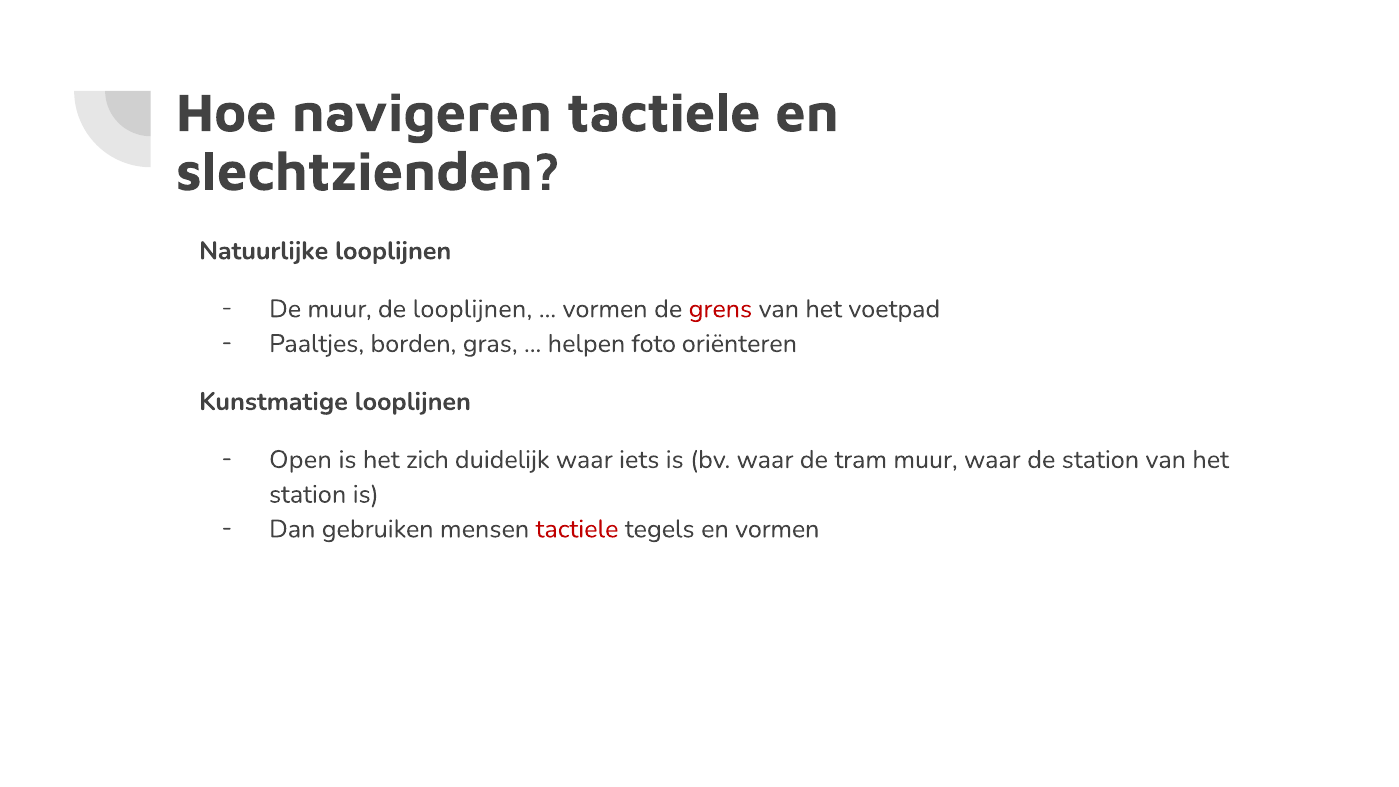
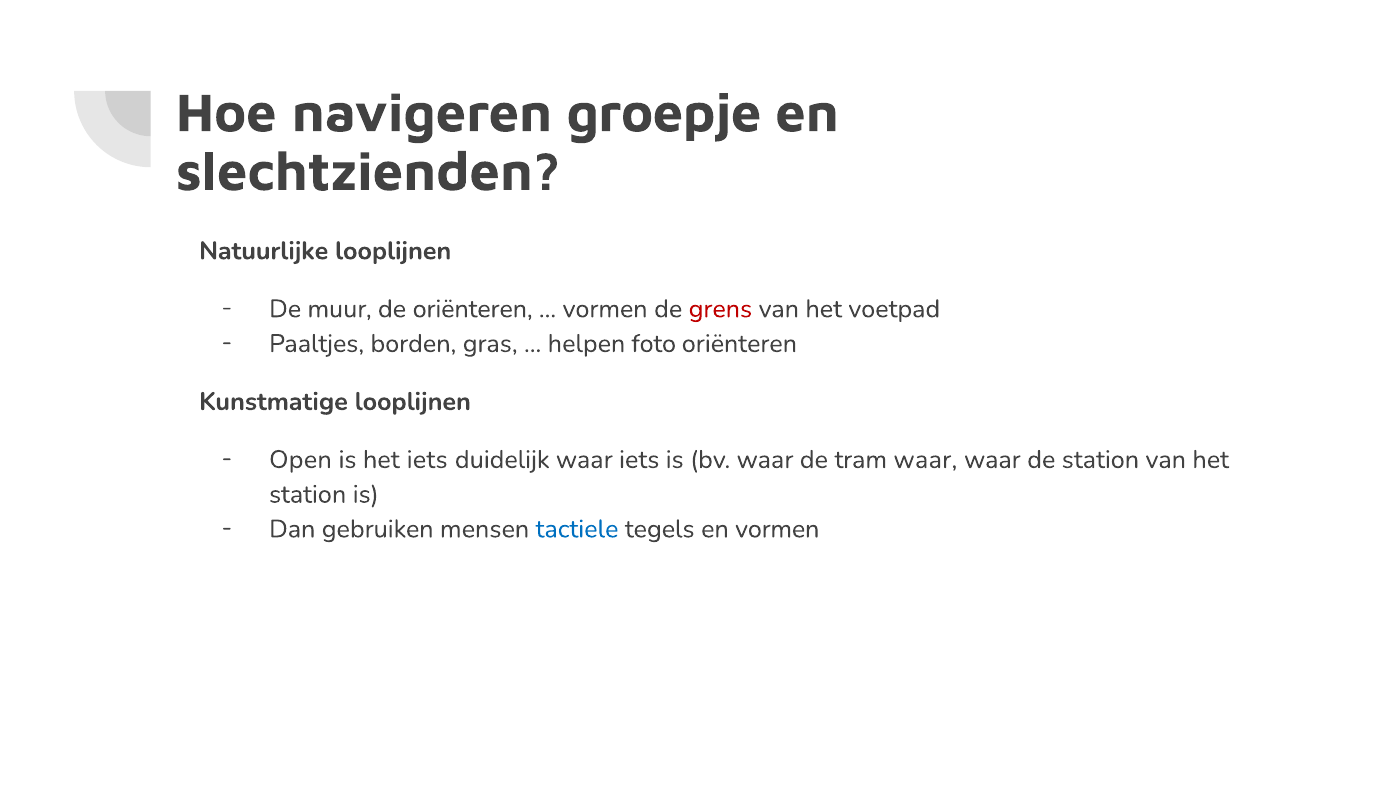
navigeren tactiele: tactiele -> groepje (664, 113)
de looplijnen: looplijnen -> oriënteren (473, 309)
het zich: zich -> iets (427, 460)
tram muur: muur -> waar (925, 460)
tactiele colour: red -> blue (577, 529)
